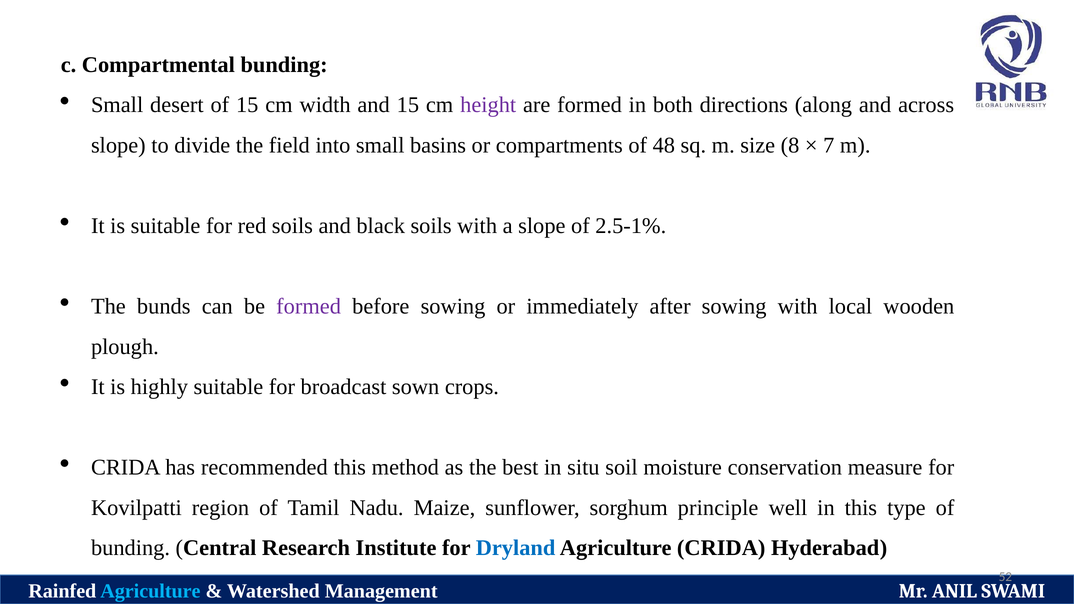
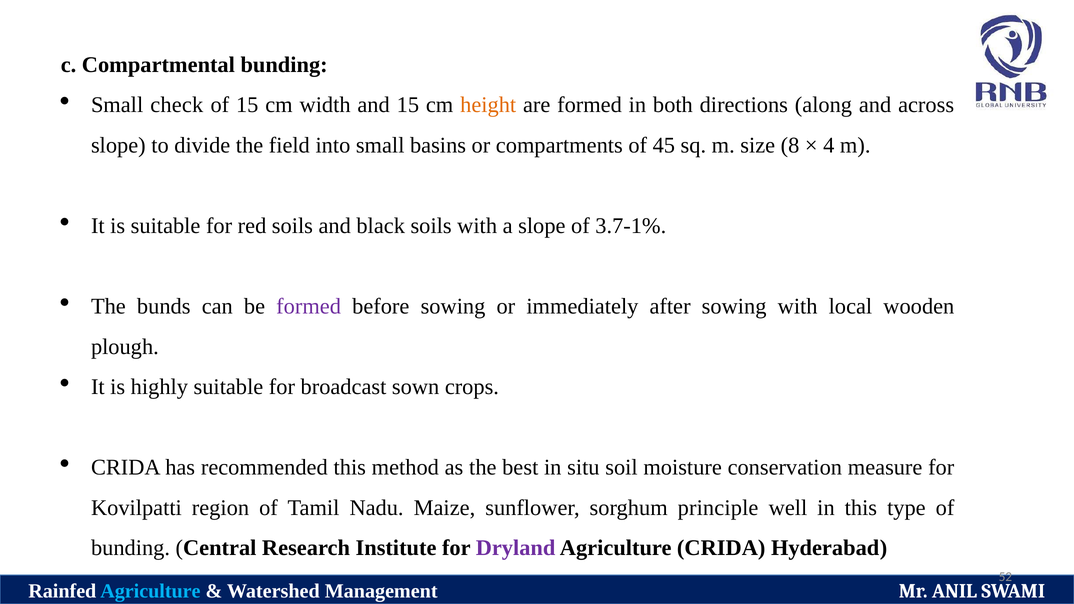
desert: desert -> check (177, 105)
height colour: purple -> orange (488, 105)
48: 48 -> 45 (664, 145)
7: 7 -> 4 (829, 145)
2.5-1%: 2.5-1% -> 3.7-1% (631, 226)
Dryland colour: blue -> purple (516, 548)
